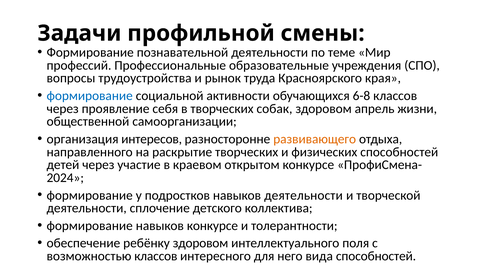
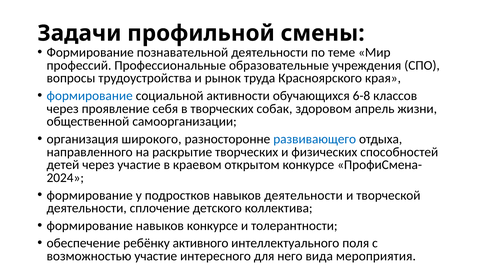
интересов: интересов -> широкого (152, 139)
развивающего colour: orange -> blue (315, 139)
ребёнку здоровом: здоровом -> активного (201, 243)
возможностью классов: классов -> участие (156, 256)
вида способностей: способностей -> мероприятия (376, 256)
